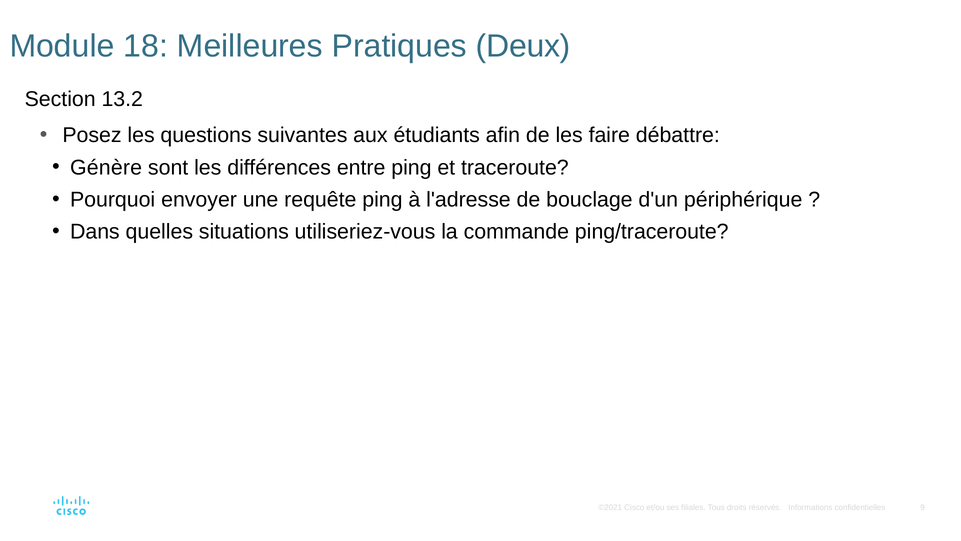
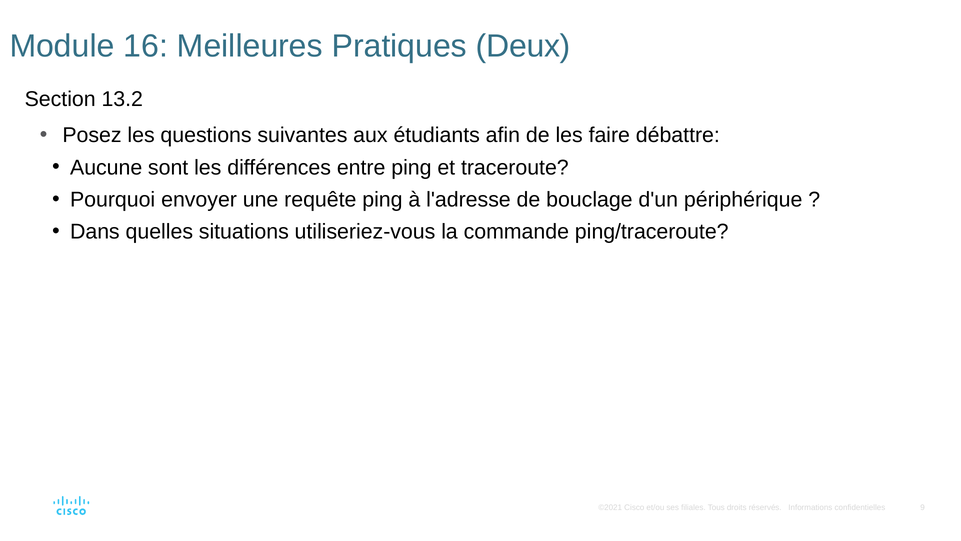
18: 18 -> 16 (146, 46)
Génère: Génère -> Aucune (106, 167)
